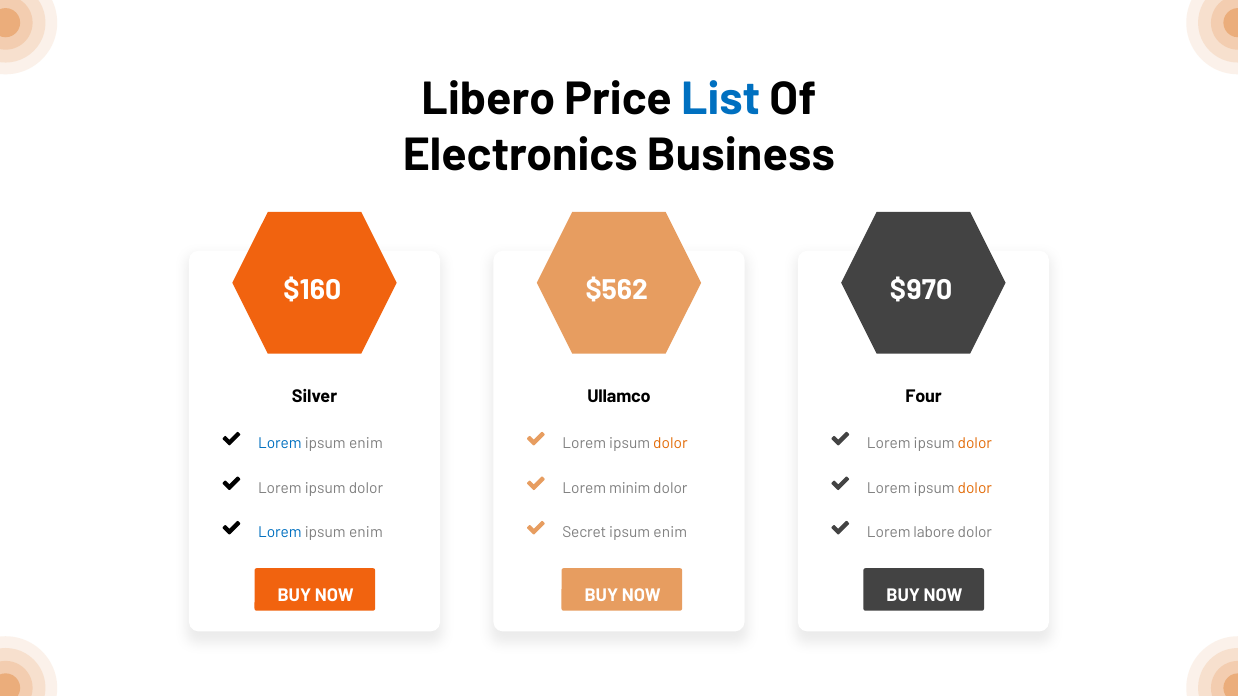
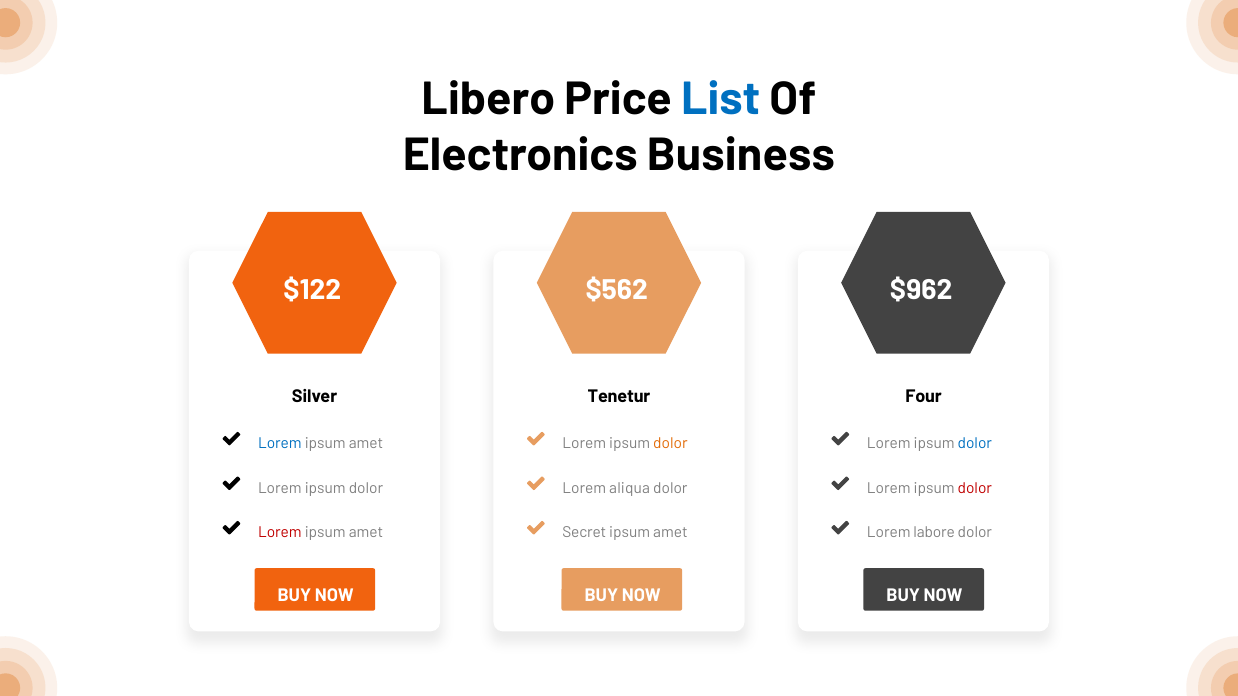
$160: $160 -> $122 (312, 290)
$970: $970 -> $962 (921, 290)
Ullamco: Ullamco -> Tenetur (619, 397)
enim: enim -> amet (366, 444)
dolor colour: orange -> blue (975, 444)
minim: minim -> aliqua (630, 488)
dolor colour: orange -> red (975, 488)
Lorem colour: blue -> red (280, 533)
enim: enim -> amet (366, 533)
enim: enim -> amet (670, 533)
